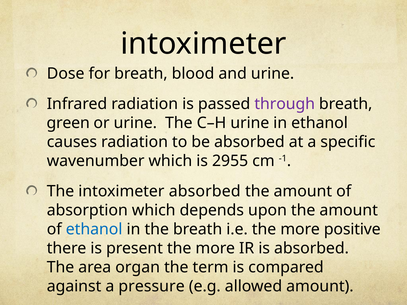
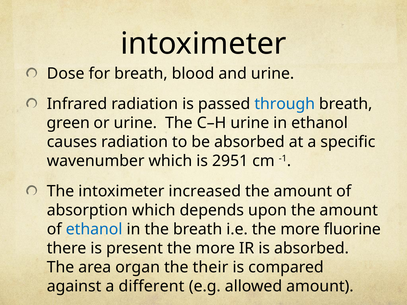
through colour: purple -> blue (285, 104)
2955: 2955 -> 2951 (230, 161)
intoximeter absorbed: absorbed -> increased (205, 191)
positive: positive -> fluorine (352, 229)
term: term -> their (210, 267)
pressure: pressure -> different (152, 286)
